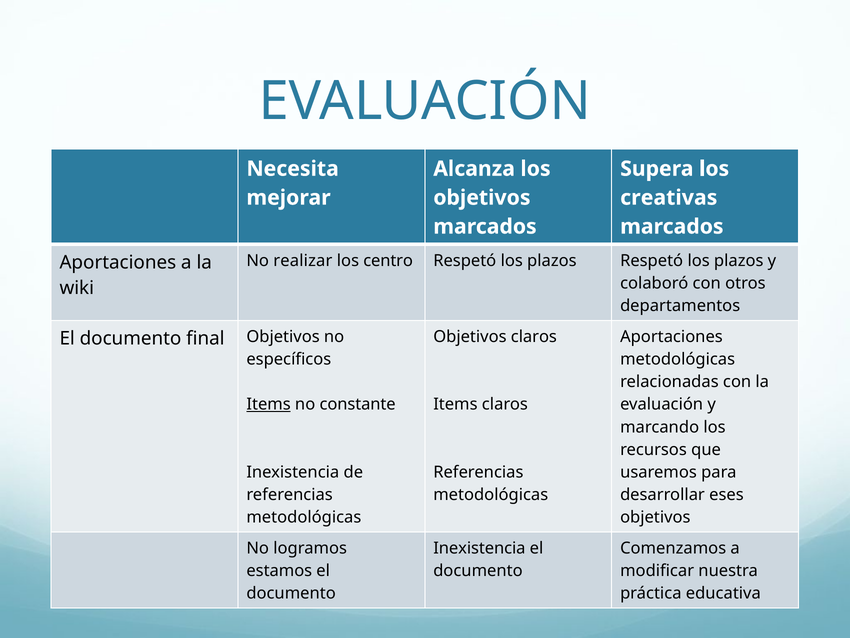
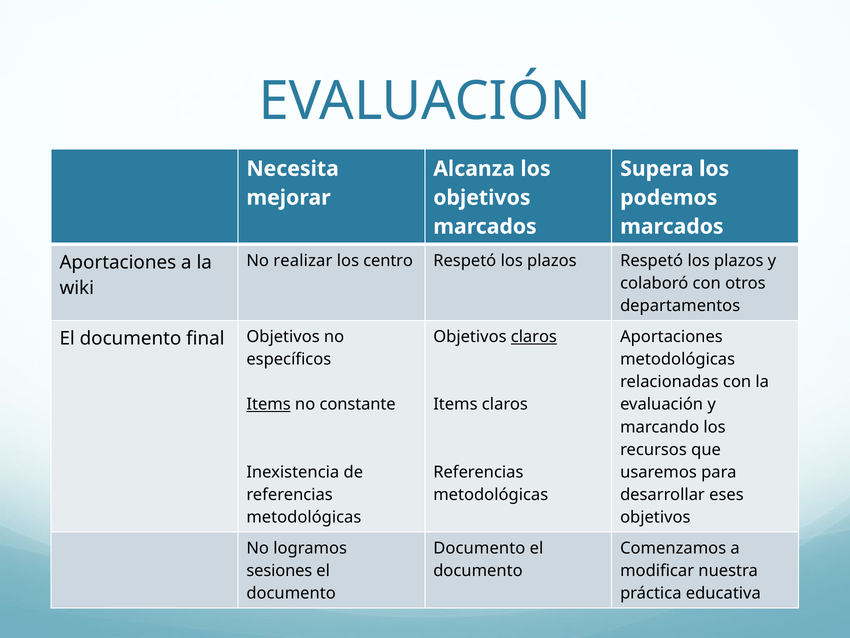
creativas: creativas -> podemos (669, 198)
claros underline: none -> present (534, 337)
Inexistencia: Inexistencia -> Documento (479, 548)
estamos: estamos -> sesiones (279, 570)
